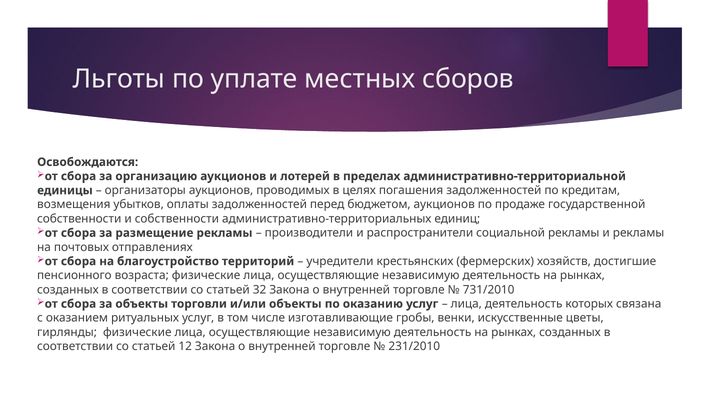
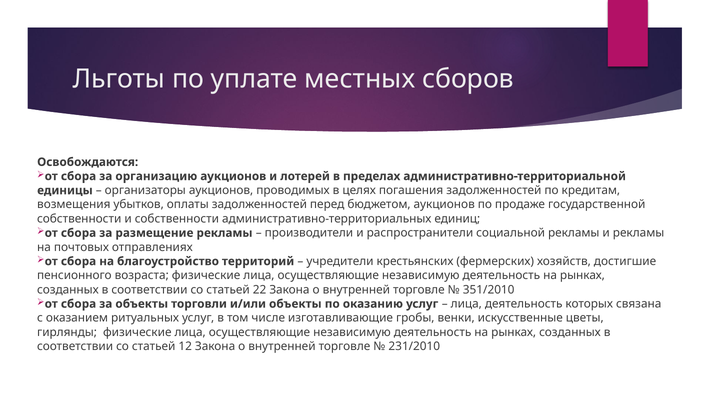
32: 32 -> 22 (260, 290)
731/2010: 731/2010 -> 351/2010 (489, 290)
